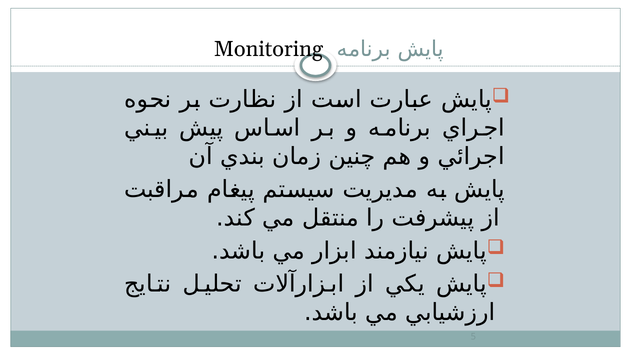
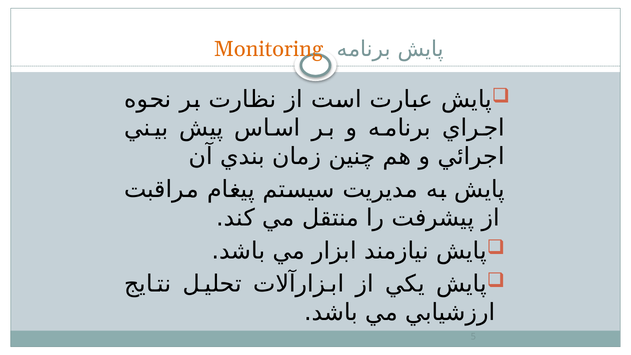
Monitoring colour: black -> orange (268, 49)
